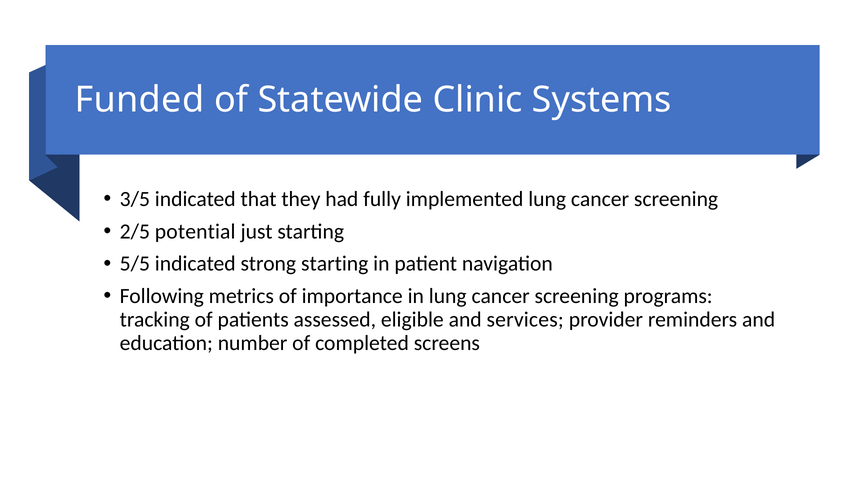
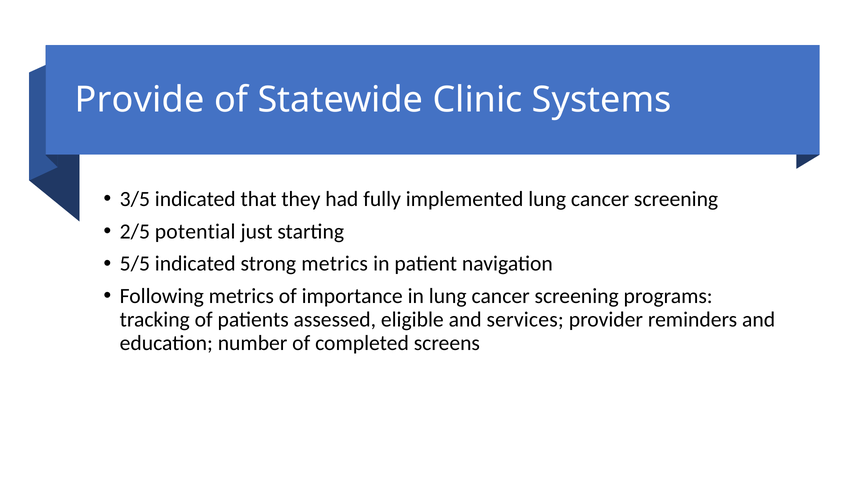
Funded: Funded -> Provide (140, 100)
strong starting: starting -> metrics (335, 264)
